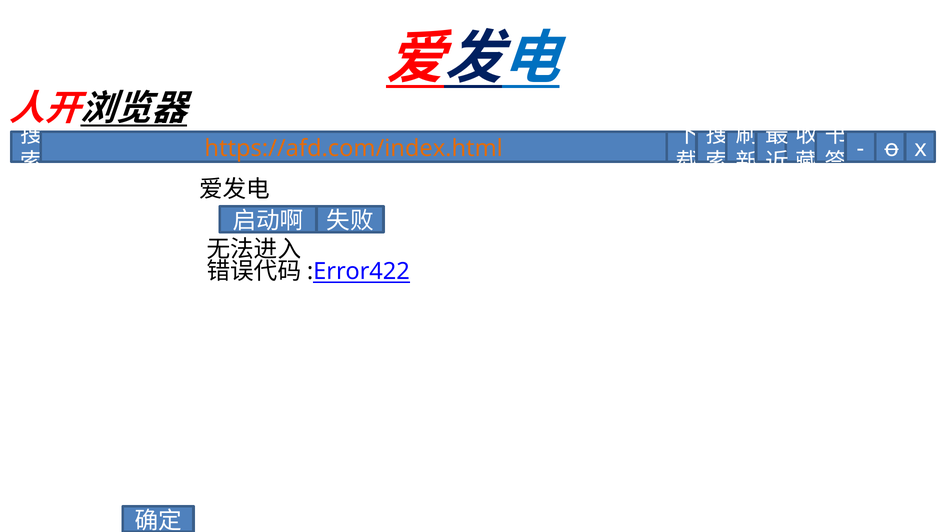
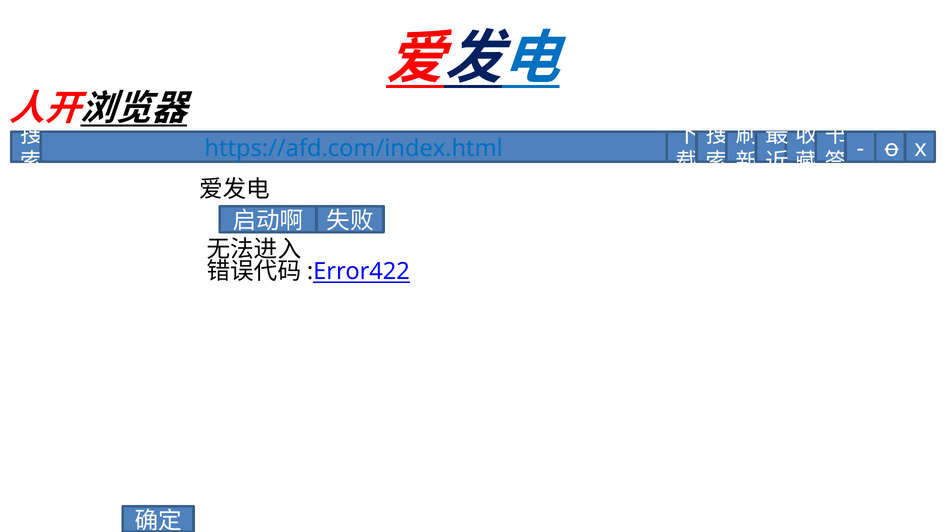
https://afd.com/index.html colour: orange -> blue (354, 148)
